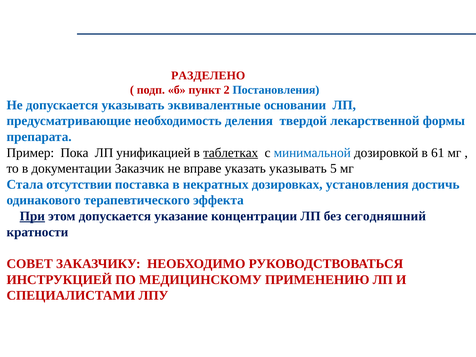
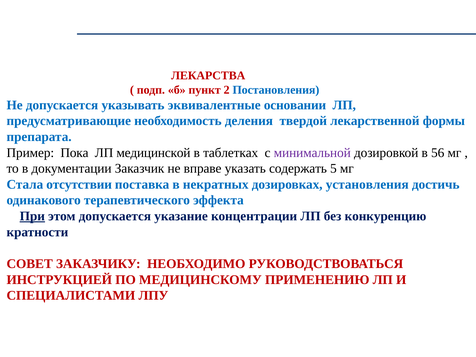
РАЗДЕЛЕНО: РАЗДЕЛЕНО -> ЛЕКАРСТВА (208, 76)
унификацией: унификацией -> медицинской (153, 153)
таблетках underline: present -> none (231, 153)
минимальной colour: blue -> purple (312, 153)
61: 61 -> 56 (438, 153)
указать указывать: указывать -> содержать (298, 169)
сегодняшний: сегодняшний -> конкуренцию (385, 216)
